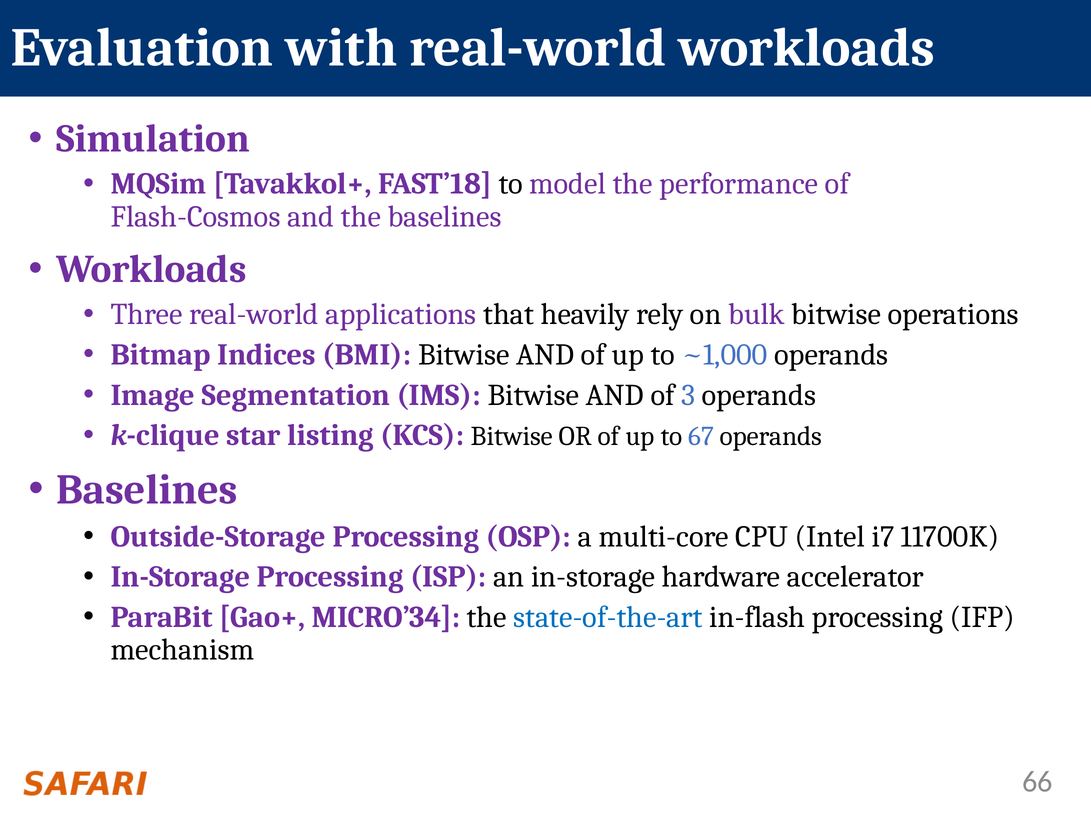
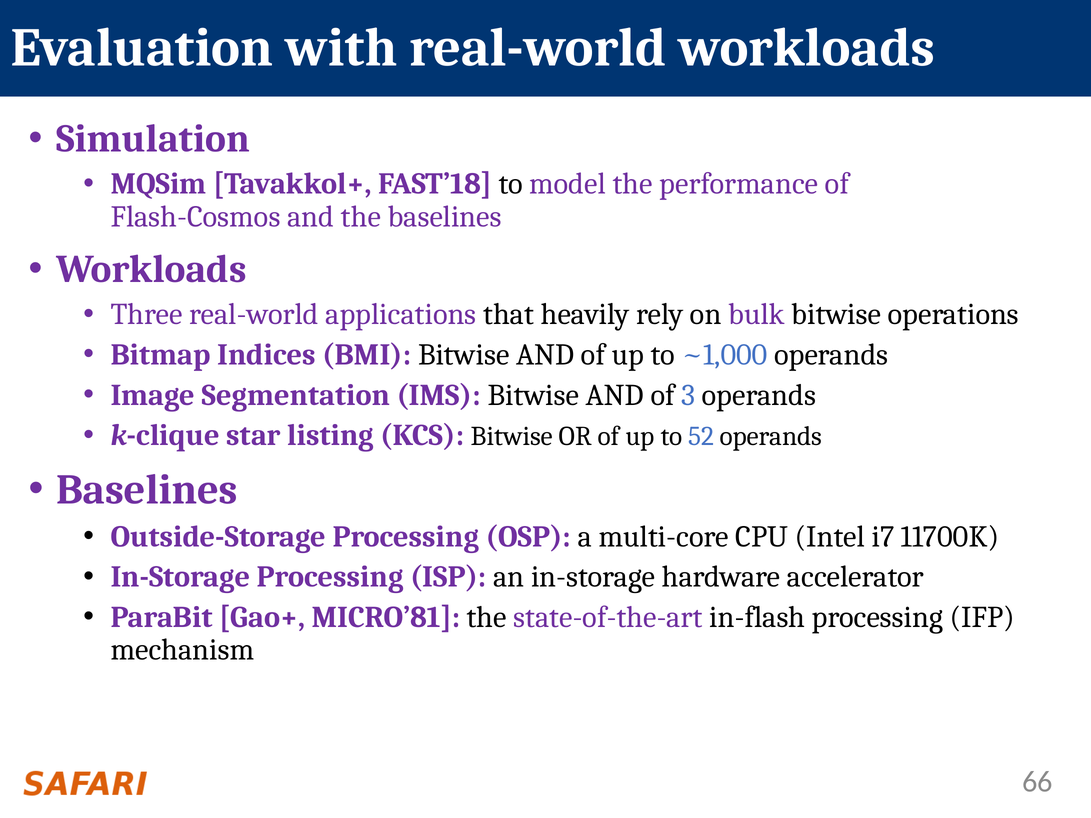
67: 67 -> 52 (701, 436)
MICRO’34: MICRO’34 -> MICRO’81 (386, 617)
state-of-the-art colour: blue -> purple (608, 617)
